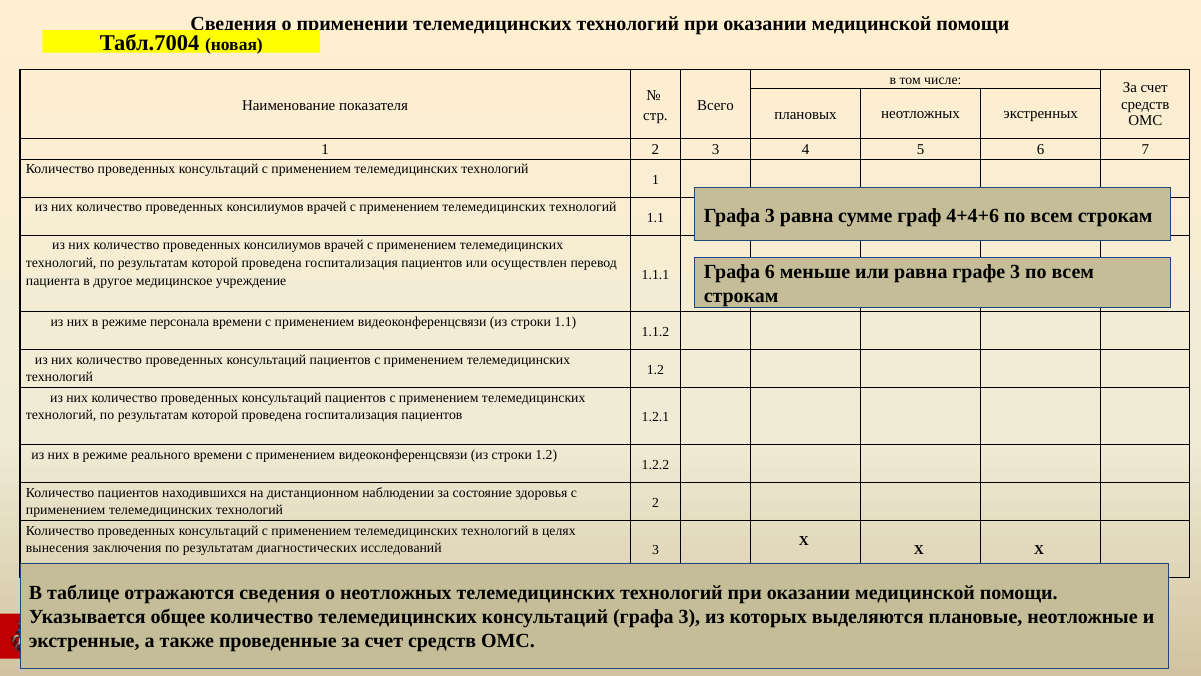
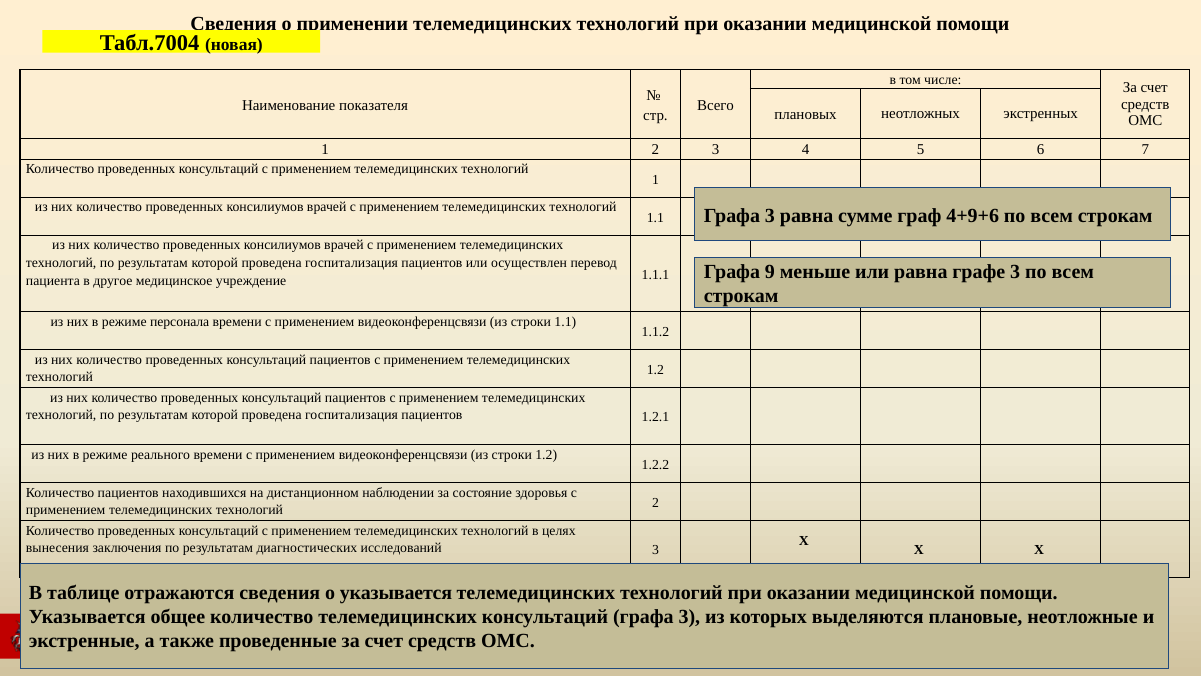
4+4+6: 4+4+6 -> 4+9+6 (973, 215)
Графа 6: 6 -> 9 (770, 272)
о неотложных: неотложных -> указывается (396, 593)
